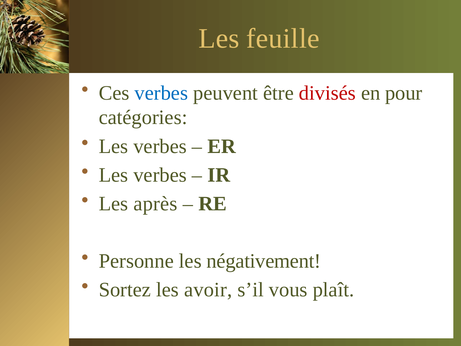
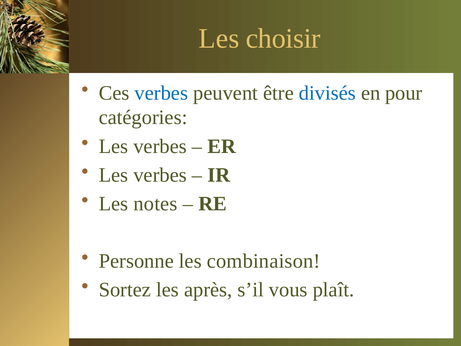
feuille: feuille -> choisir (283, 38)
divisés colour: red -> blue (327, 93)
après: après -> notes (155, 204)
négativement: négativement -> combinaison (264, 261)
avoir: avoir -> après (208, 290)
